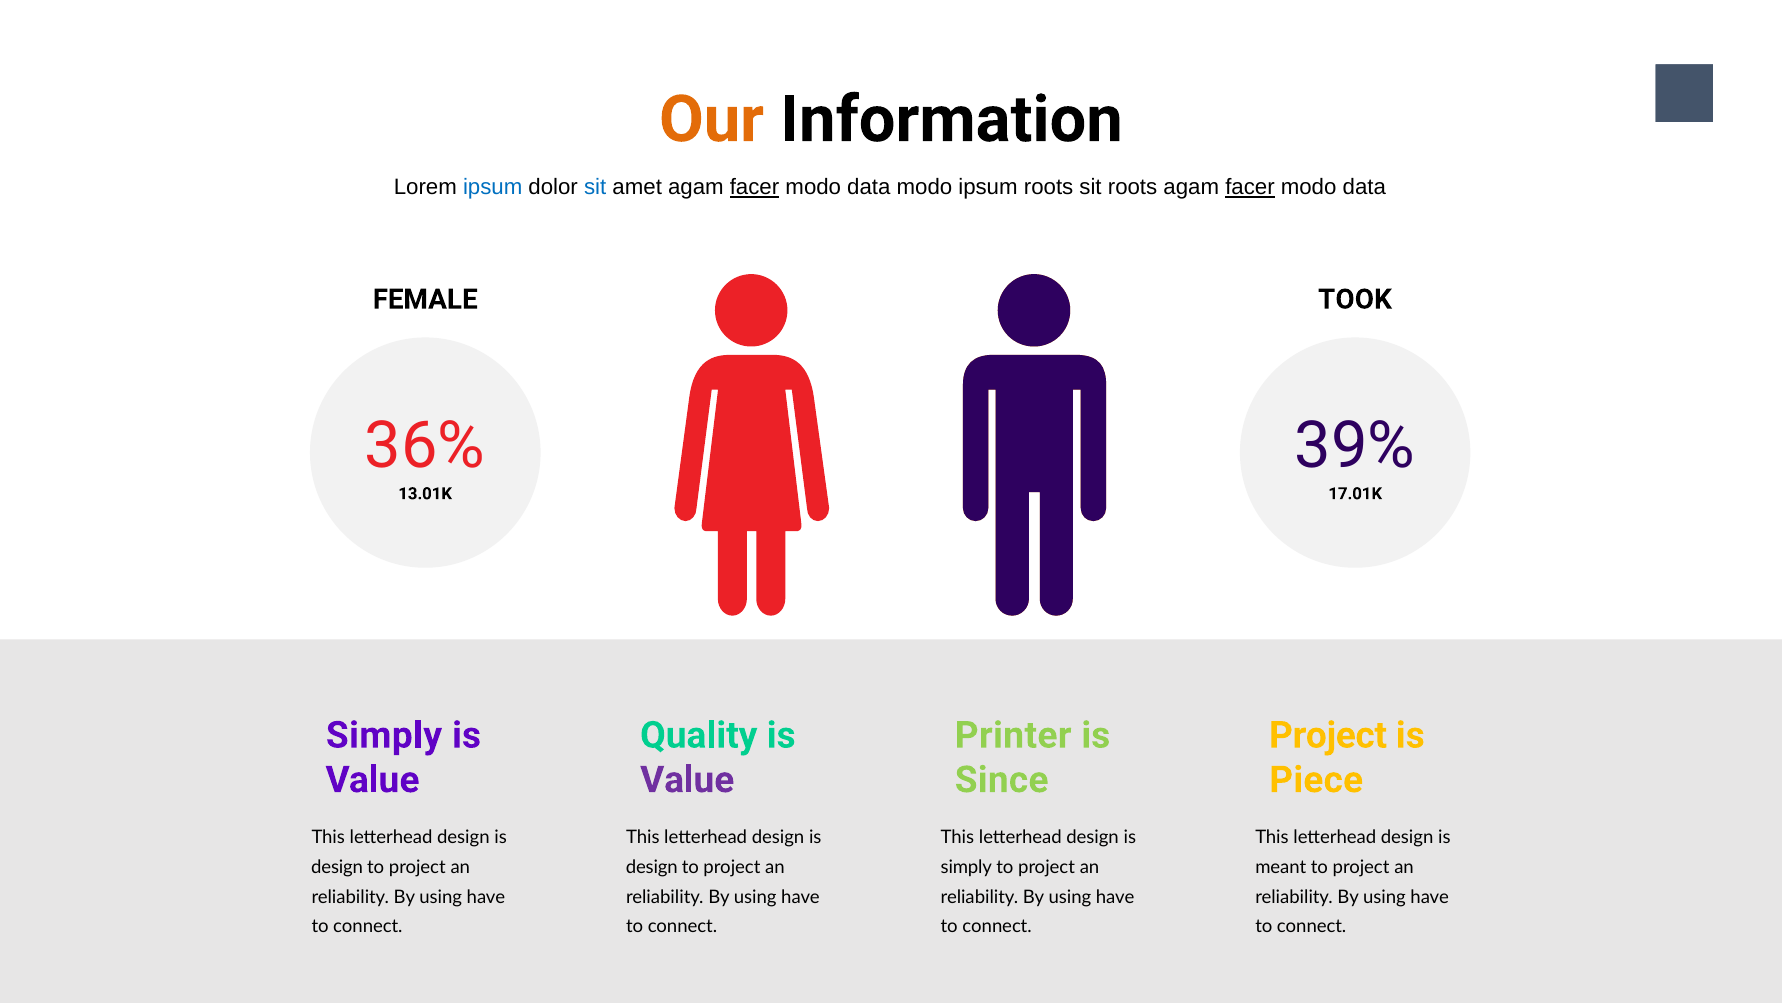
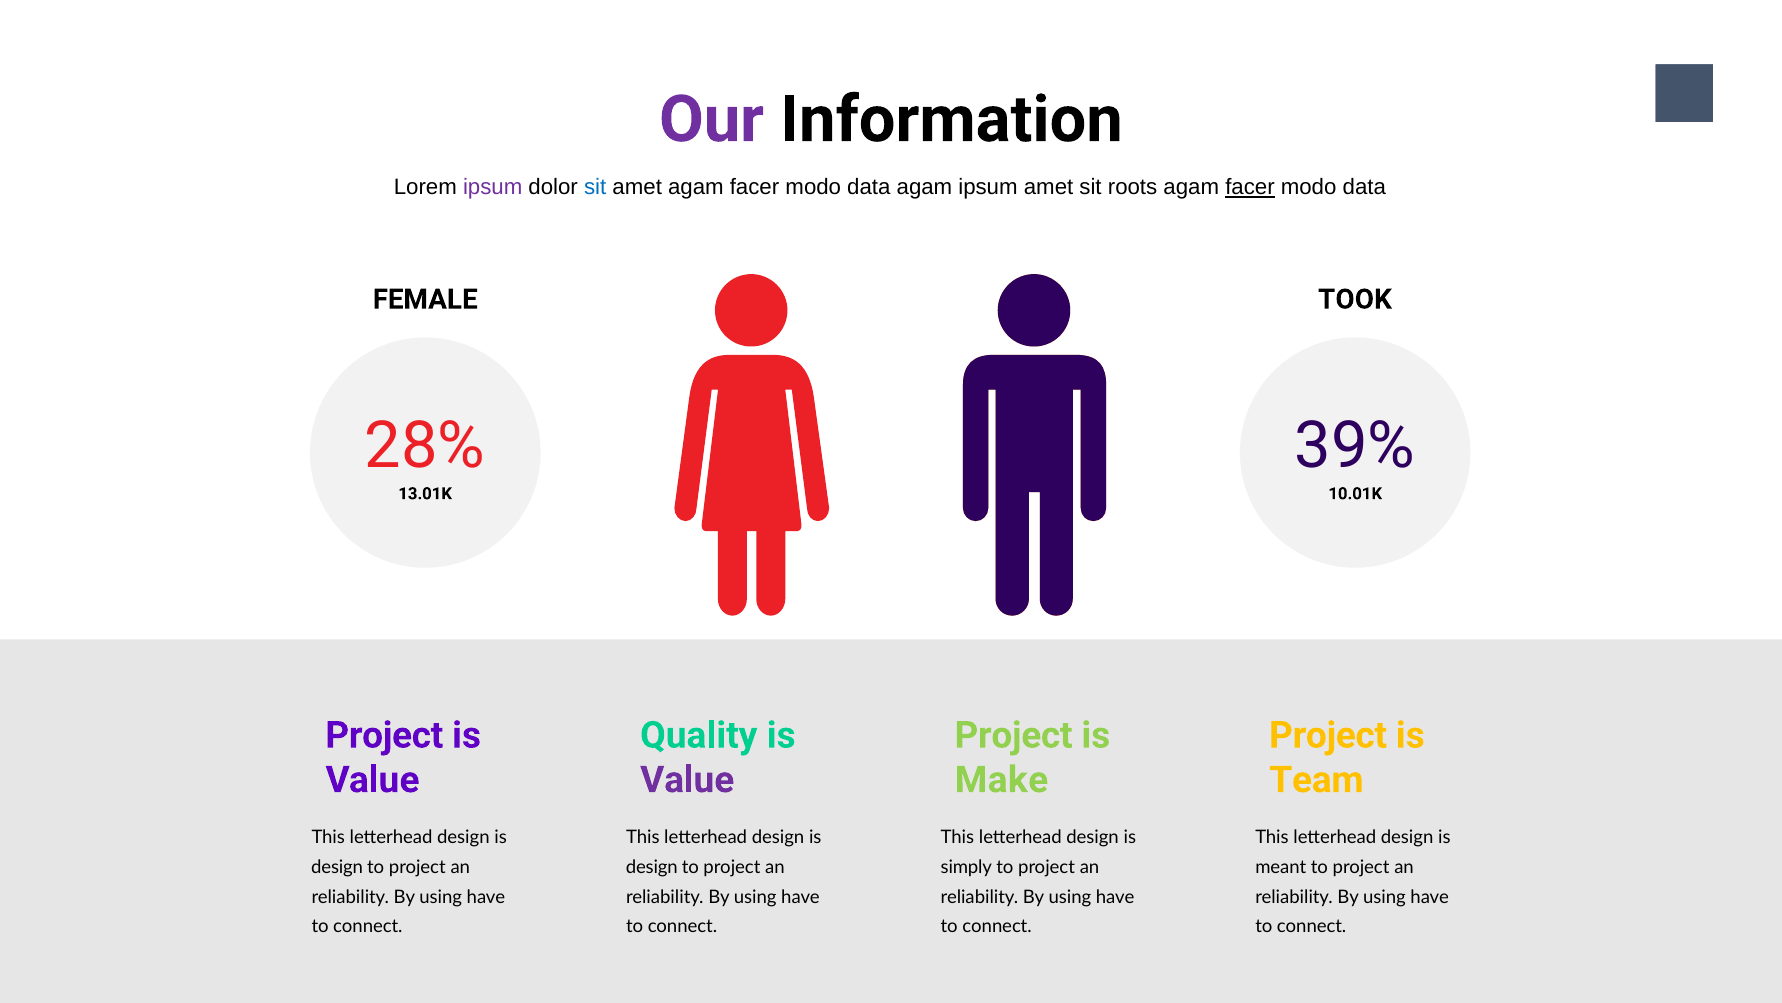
Our colour: orange -> purple (711, 120)
ipsum colour: blue -> purple (493, 187)
facer underline: present -> none (755, 187)
data modo: modo -> agam (924, 187)
ipsum roots: roots -> amet (1049, 187)
36%: 36% -> 28% (425, 445)
17.01K: 17.01K -> 10.01K (1355, 493)
Simply: Simply -> Project (384, 735)
Printer: Printer -> Project (1013, 735)
Since: Since -> Make (1002, 779)
Piece: Piece -> Team (1316, 779)
